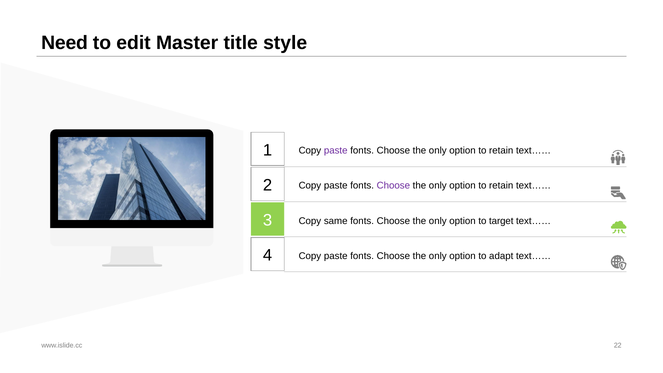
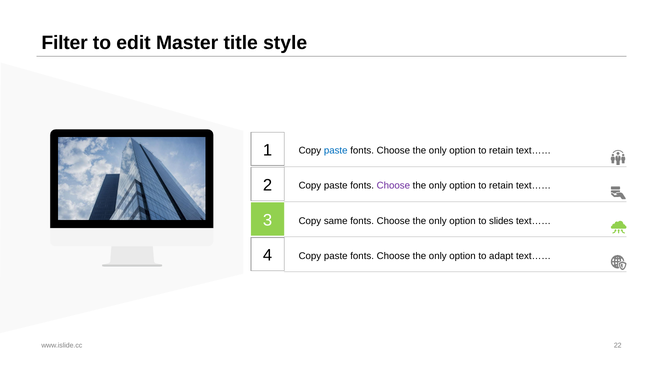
Need: Need -> Filter (65, 43)
paste colour: purple -> blue (336, 151)
target: target -> slides (501, 221)
